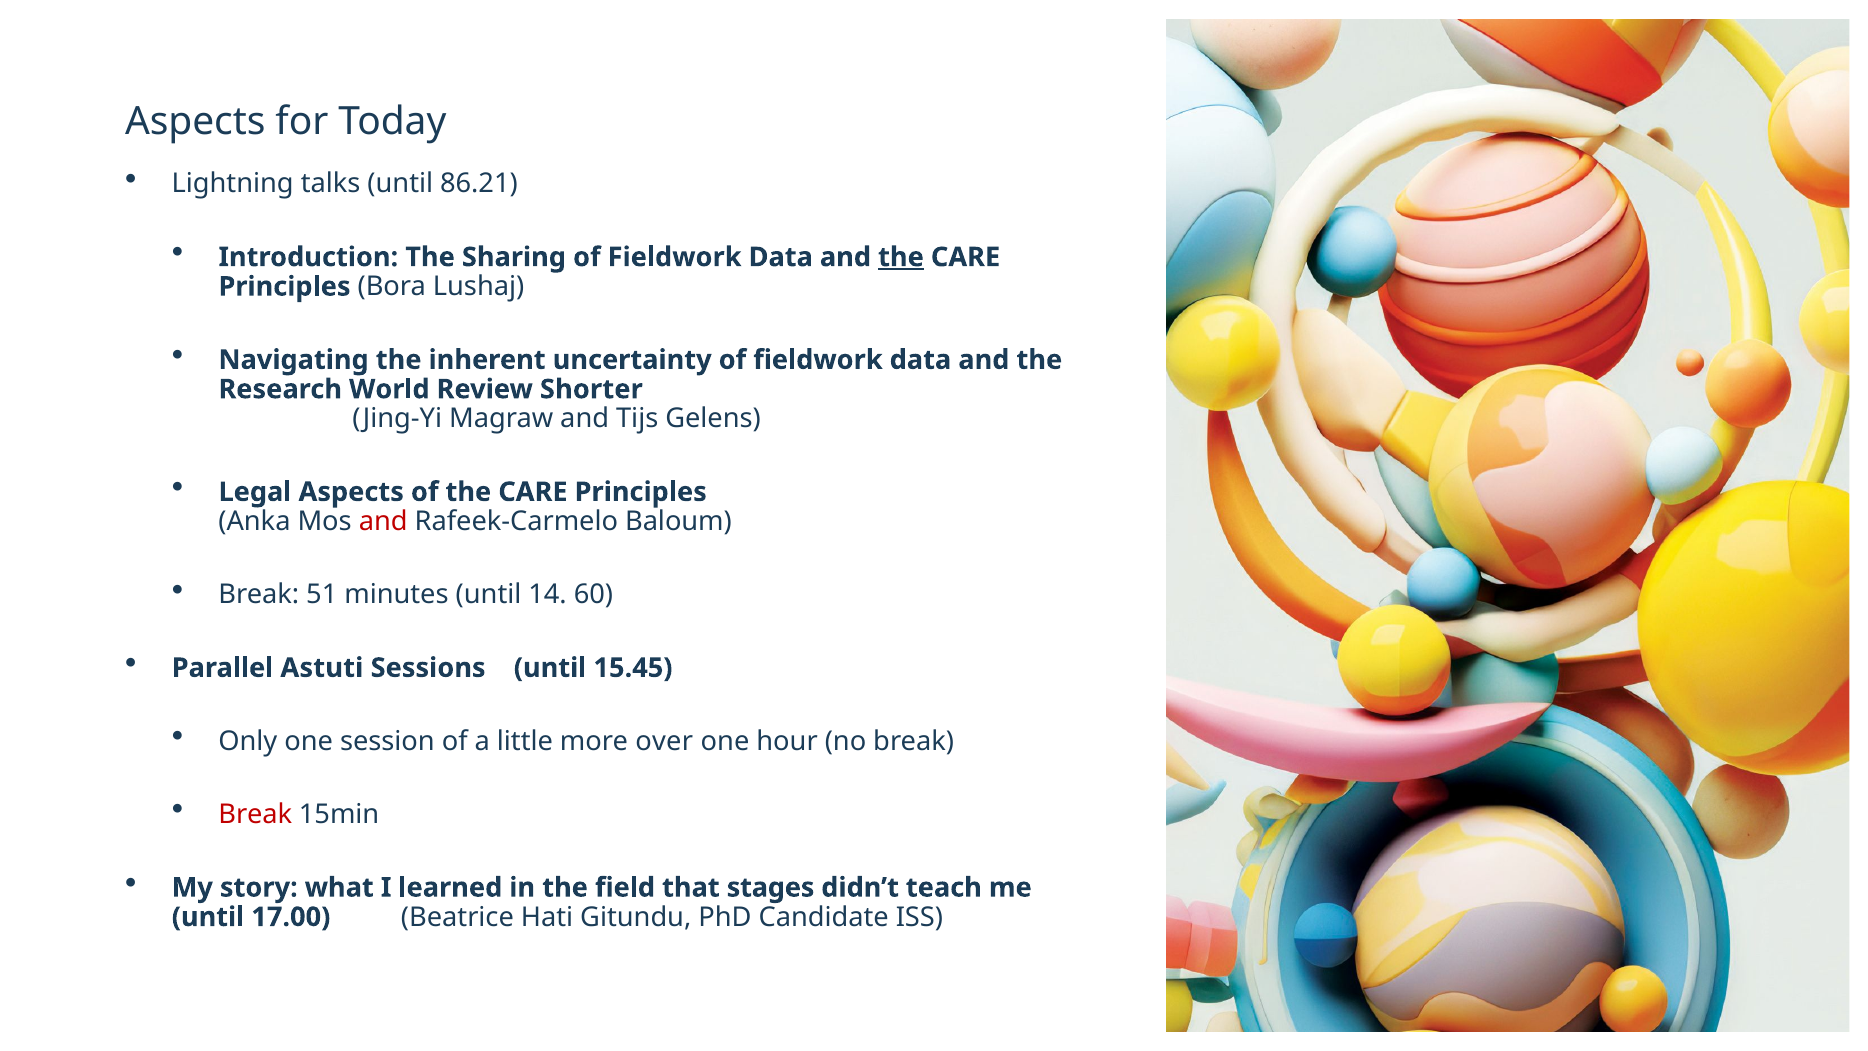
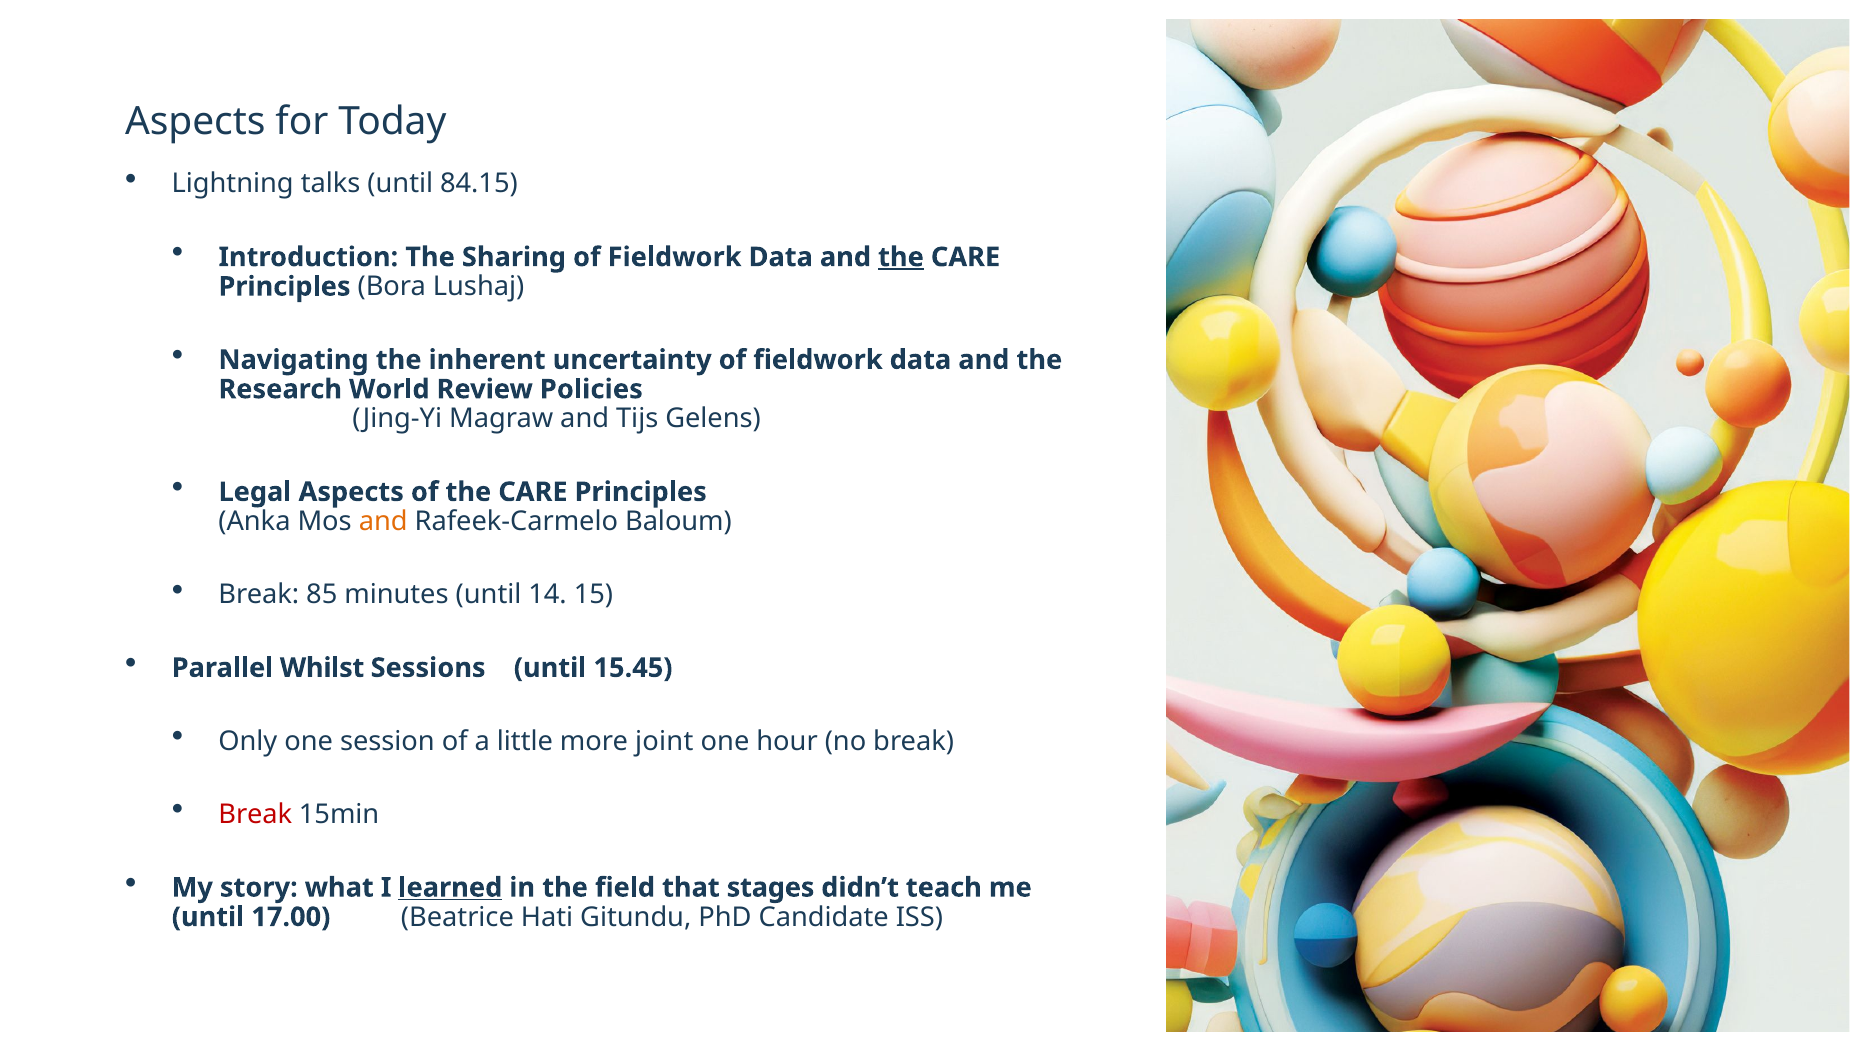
86.21: 86.21 -> 84.15 (479, 184)
Shorter: Shorter -> Policies (591, 389)
and colour: red -> orange (383, 521)
51: 51 -> 85 (322, 595)
60: 60 -> 15 (593, 595)
Astuti: Astuti -> Whilst (322, 668)
over: over -> joint (664, 741)
learned underline: none -> present (450, 887)
